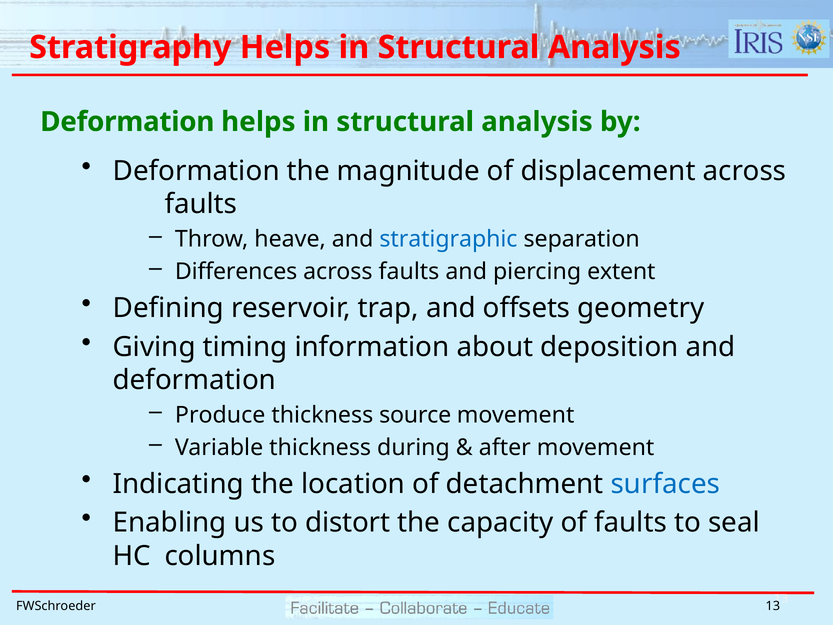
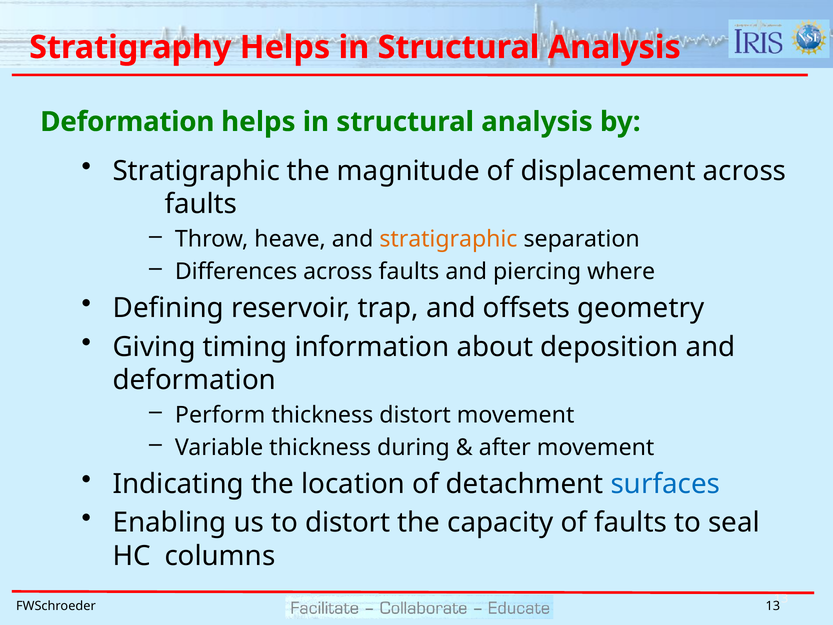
Deformation: Deformation -> Stratigraphic (196, 171)
stratigraphic colour: blue -> orange (448, 239)
extent: extent -> where (621, 271)
Produce: Produce -> Perform (220, 415)
thickness source: source -> distort (415, 415)
